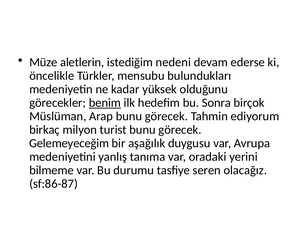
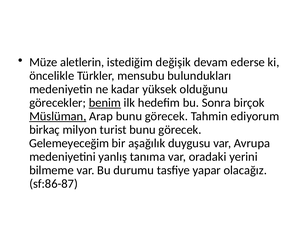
nedeni: nedeni -> değişik (173, 62)
Müslüman underline: none -> present (58, 116)
seren: seren -> yapar (207, 170)
